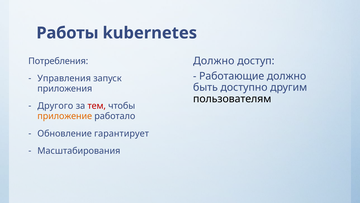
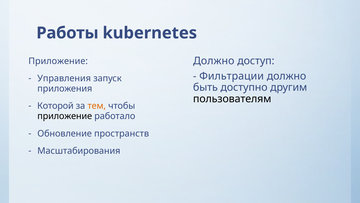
Потребления: Потребления -> Приложение (58, 61)
Работающие: Работающие -> Фильтрации (232, 76)
Другого: Другого -> Которой (55, 106)
тем colour: red -> orange (97, 106)
приложение colour: orange -> black (65, 116)
гарантирует: гарантирует -> пространств (122, 133)
